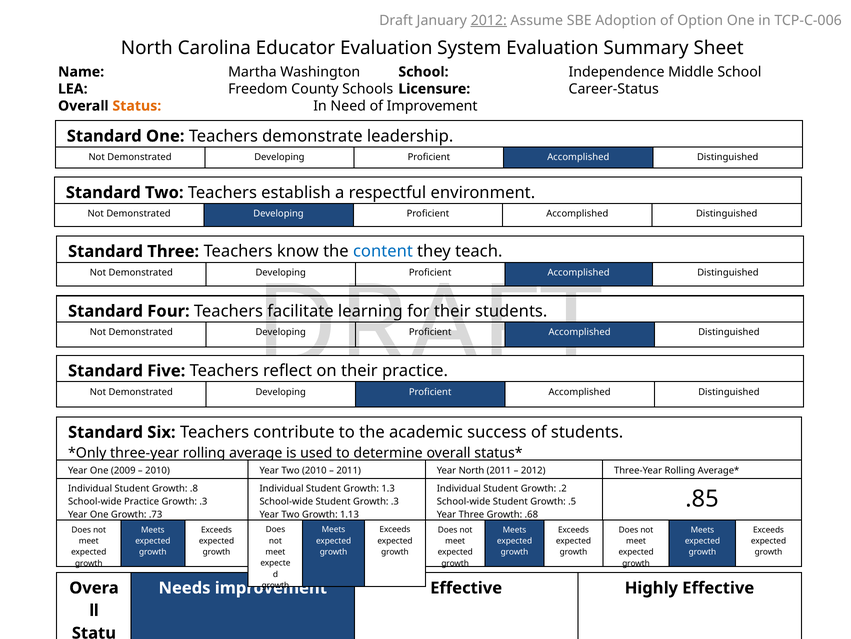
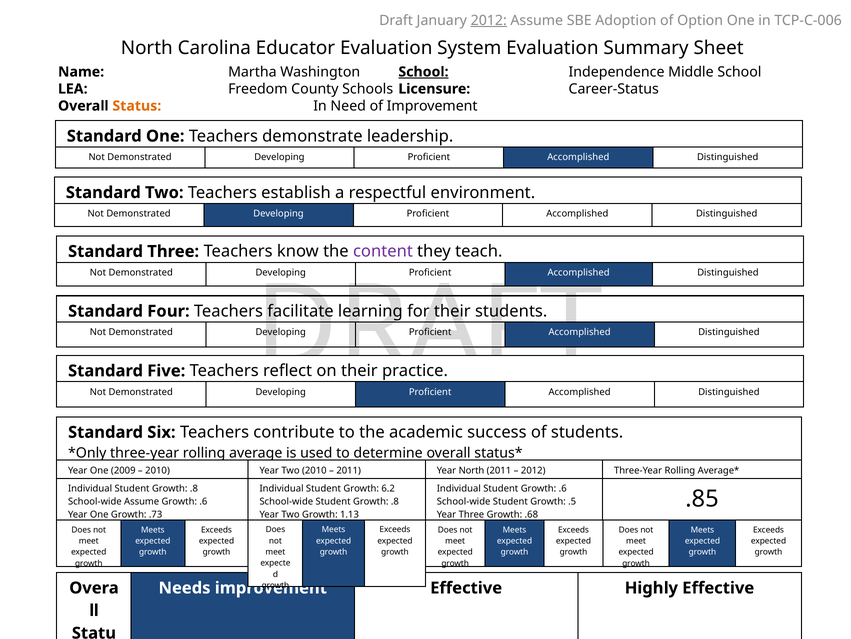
School underline: none -> present (423, 72)
content colour: blue -> purple (383, 251)
1.3: 1.3 -> 6.2 (388, 488)
Student Growth .2: .2 -> .6 (563, 488)
School-wide Practice: Practice -> Assume (142, 501)
.3: .3 -> .6 (203, 501)
School-wide Student Growth .3: .3 -> .8 (395, 501)
